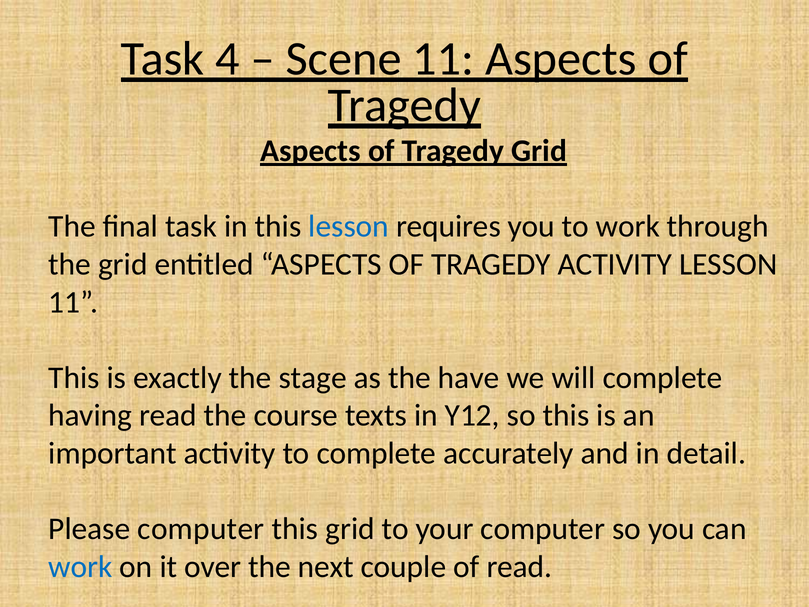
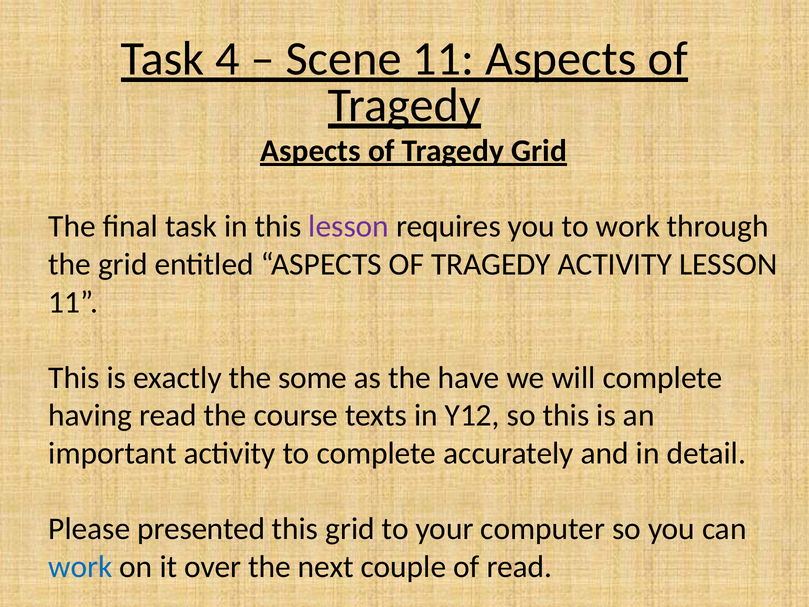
lesson colour: blue -> purple (349, 226)
stage: stage -> some (313, 378)
Please computer: computer -> presented (201, 529)
